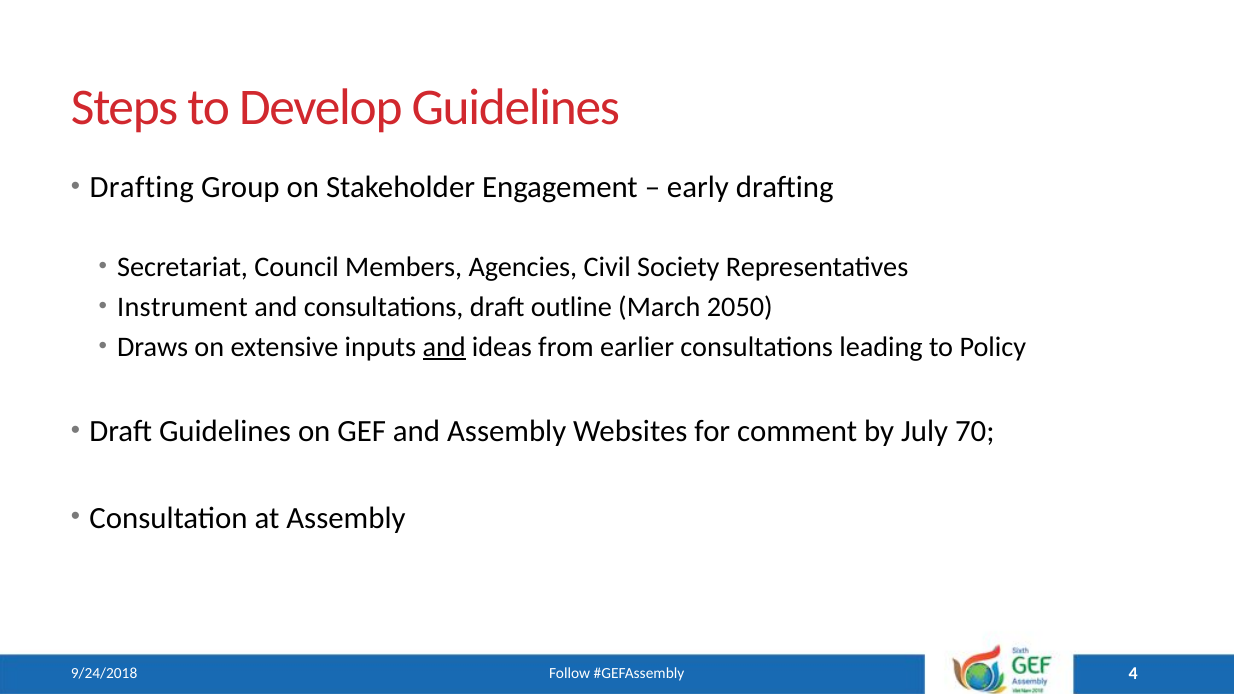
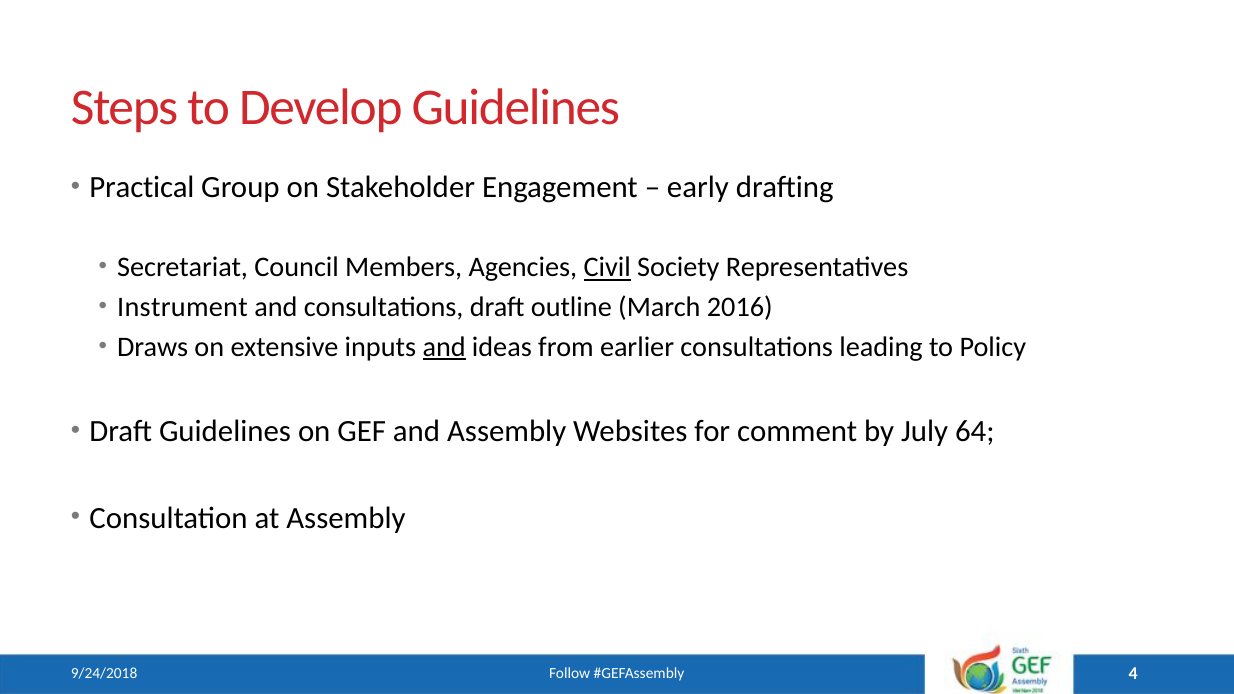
Drafting: Drafting -> Practical (142, 187)
Civil underline: none -> present (607, 268)
2050: 2050 -> 2016 (740, 307)
70: 70 -> 64 (975, 432)
